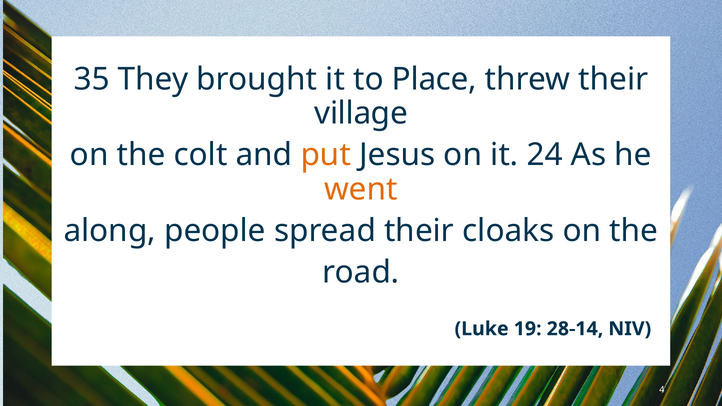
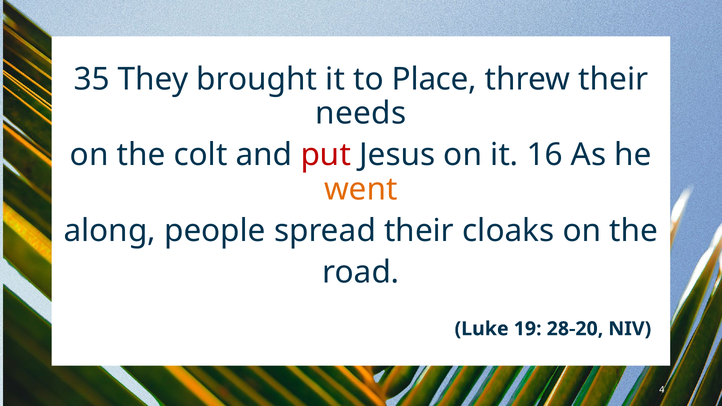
village: village -> needs (361, 113)
put colour: orange -> red (326, 155)
24: 24 -> 16 (545, 155)
28-14: 28-14 -> 28-20 (575, 329)
